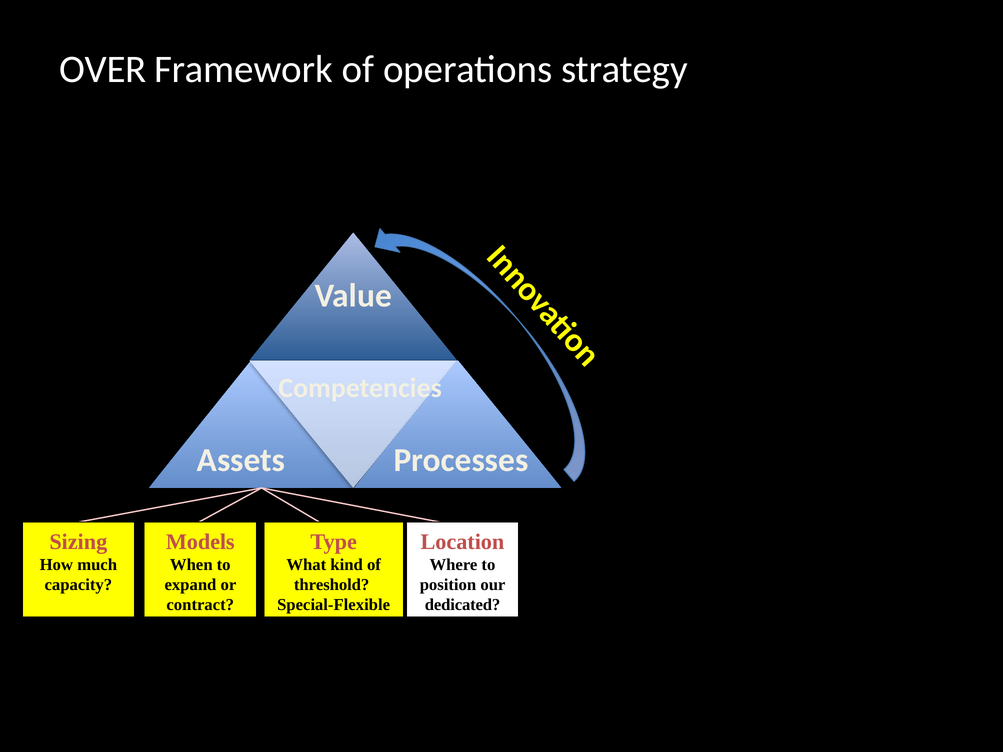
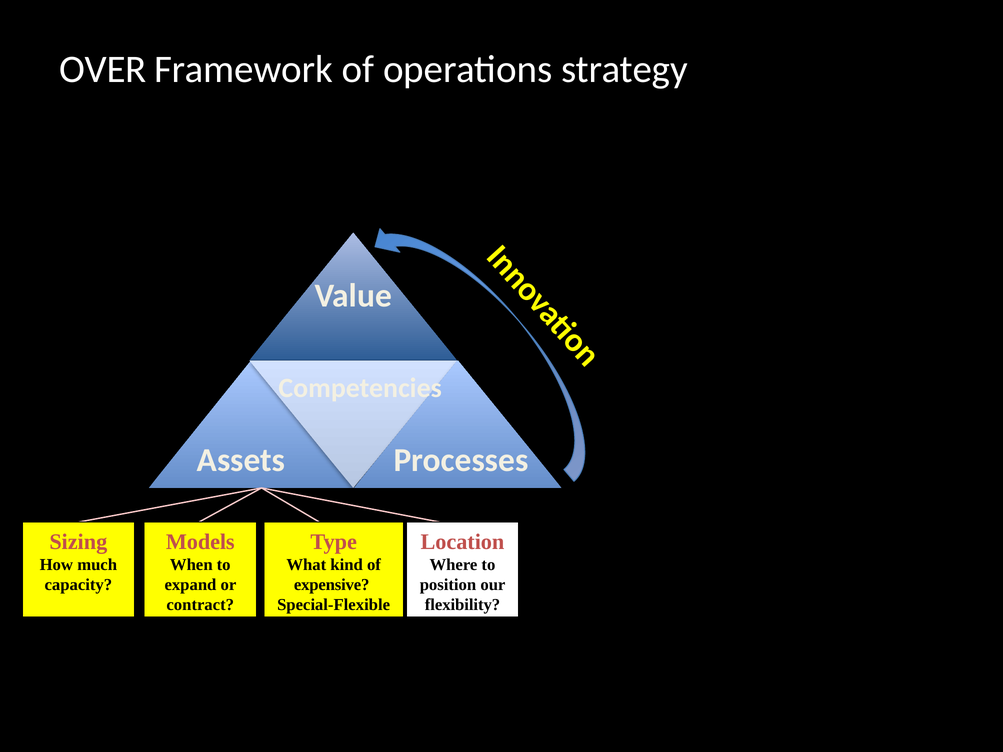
threshold: threshold -> expensive (332, 585)
dedicated: dedicated -> flexibility (463, 605)
